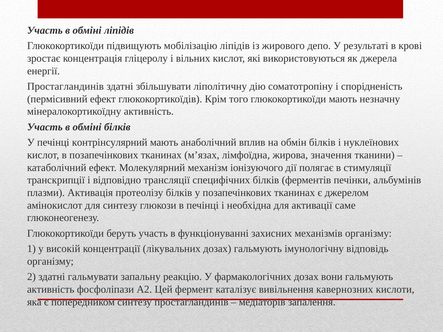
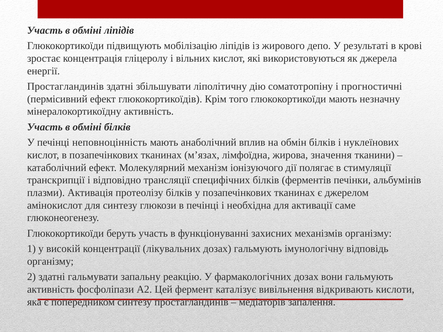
спорідненість: спорідненість -> прогностичні (372, 86)
контрінсулярний: контрінсулярний -> неповноцінність (110, 143)
кавернозних: кавернозних -> відкривають (345, 290)
